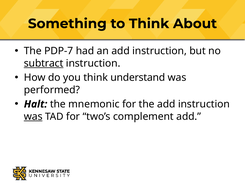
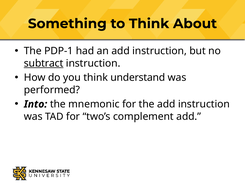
PDP-7: PDP-7 -> PDP-1 (59, 51)
Halt: Halt -> Into (36, 104)
was underline: present -> none (33, 116)
